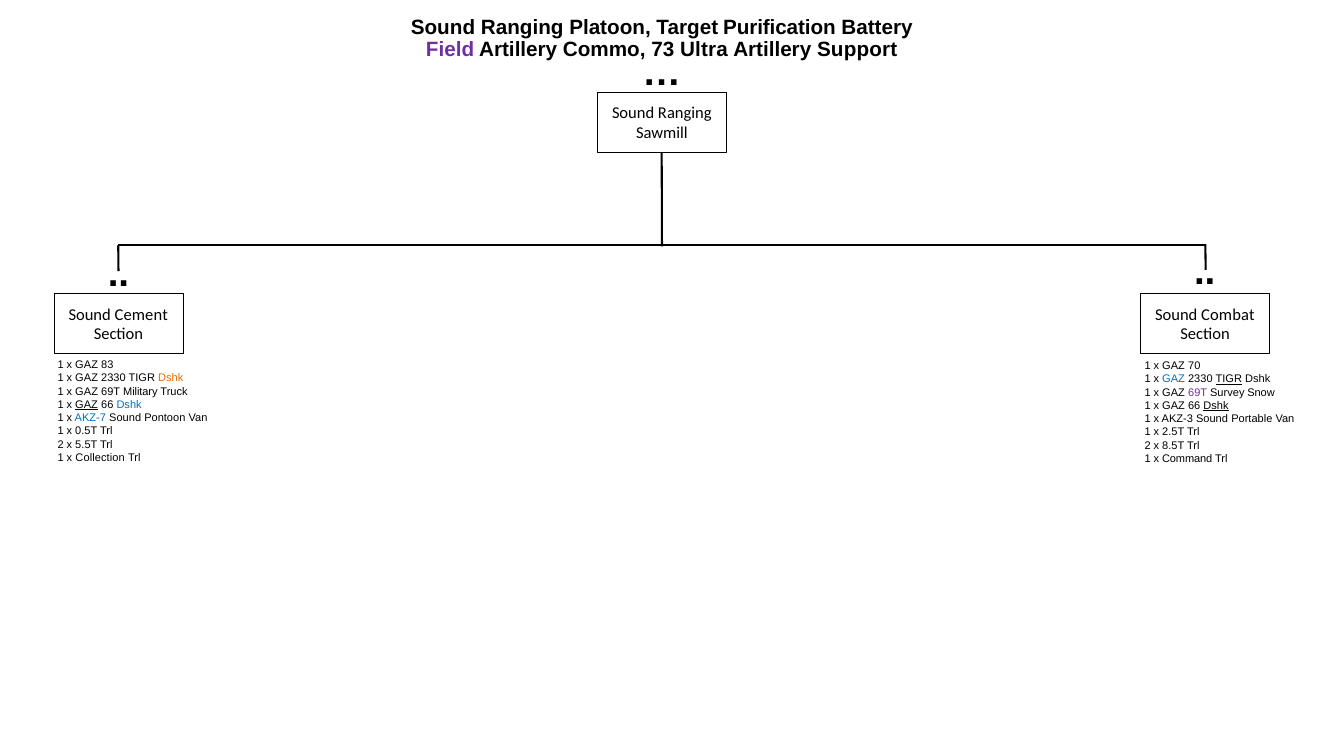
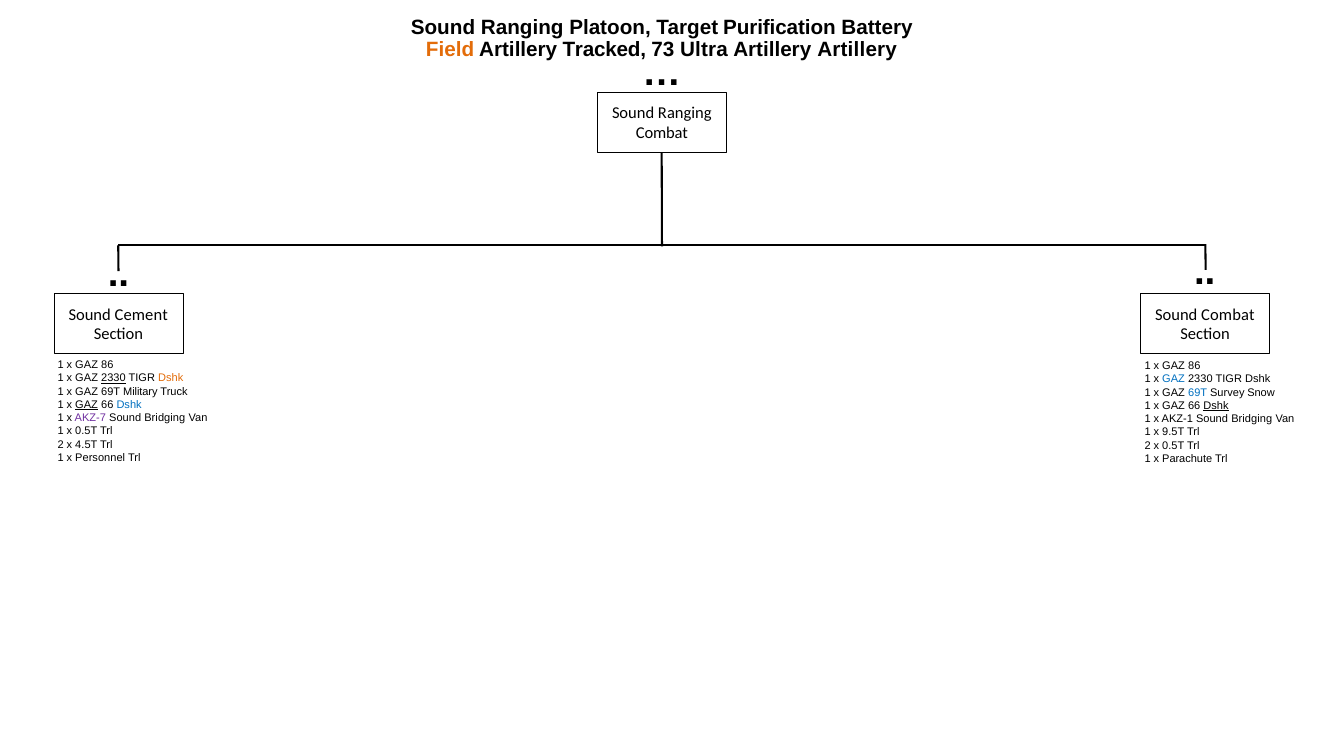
Field colour: purple -> orange (450, 50)
Commo: Commo -> Tracked (604, 50)
Artillery Support: Support -> Artillery (857, 50)
Sawmill: Sawmill -> Combat (662, 133)
83: 83 -> 86 (107, 365)
70: 70 -> 86 (1194, 366)
2330 underline: none -> present (113, 378)
TIGR underline: present -> none (1229, 379)
69T colour: purple -> blue (1198, 392)
AKZ-7 colour: blue -> purple (90, 418)
Pontoon: Pontoon -> Bridging (165, 418)
AKZ-3: AKZ-3 -> AKZ-1 (1177, 419)
Portable: Portable -> Bridging (1252, 419)
2.5T: 2.5T -> 9.5T (1173, 432)
5.5T: 5.5T -> 4.5T (86, 444)
2 x 8.5T: 8.5T -> 0.5T (1173, 445)
Collection: Collection -> Personnel (100, 457)
Command: Command -> Parachute (1187, 458)
